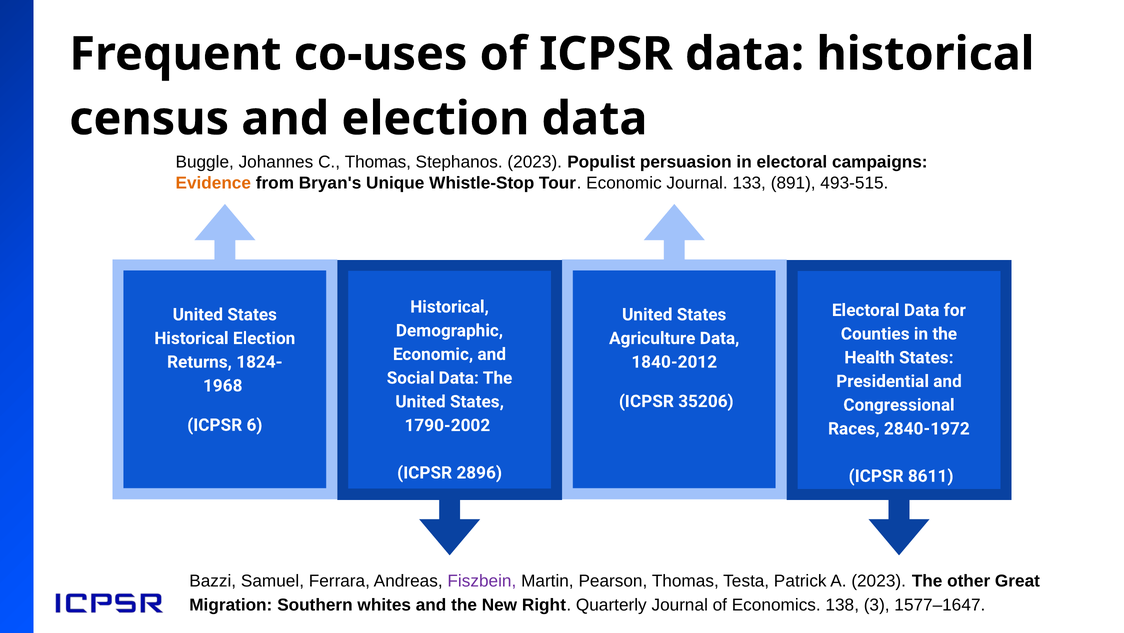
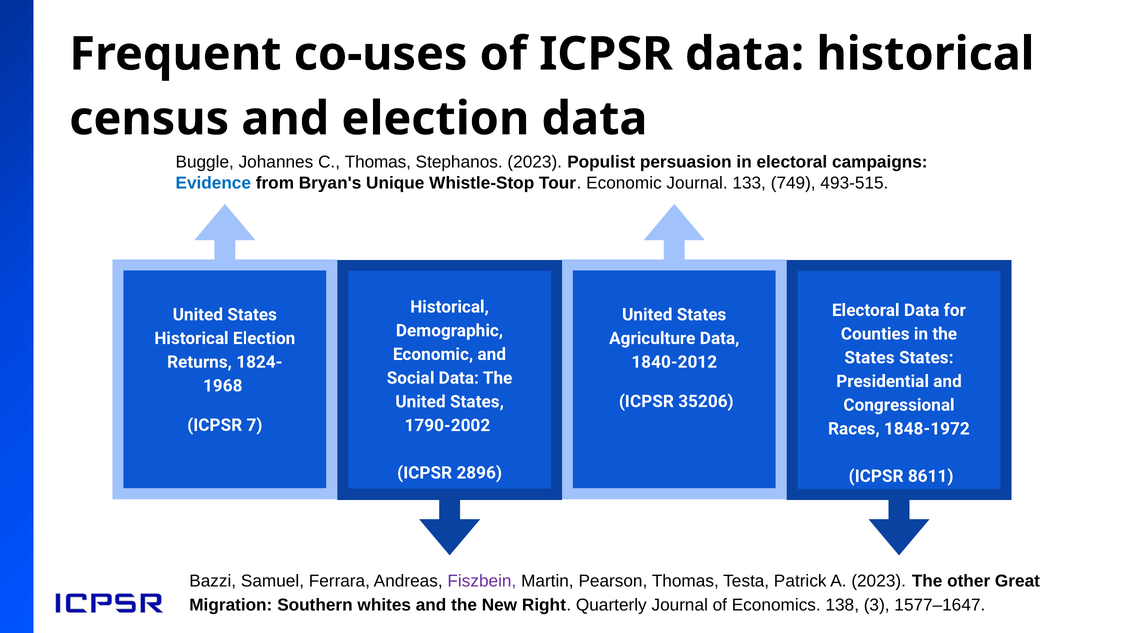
Evidence colour: orange -> blue (213, 183)
891: 891 -> 749 (793, 183)
Health: Health -> States (869, 357)
6: 6 -> 7 (254, 425)
2840-1972: 2840-1972 -> 1848-1972 (927, 428)
